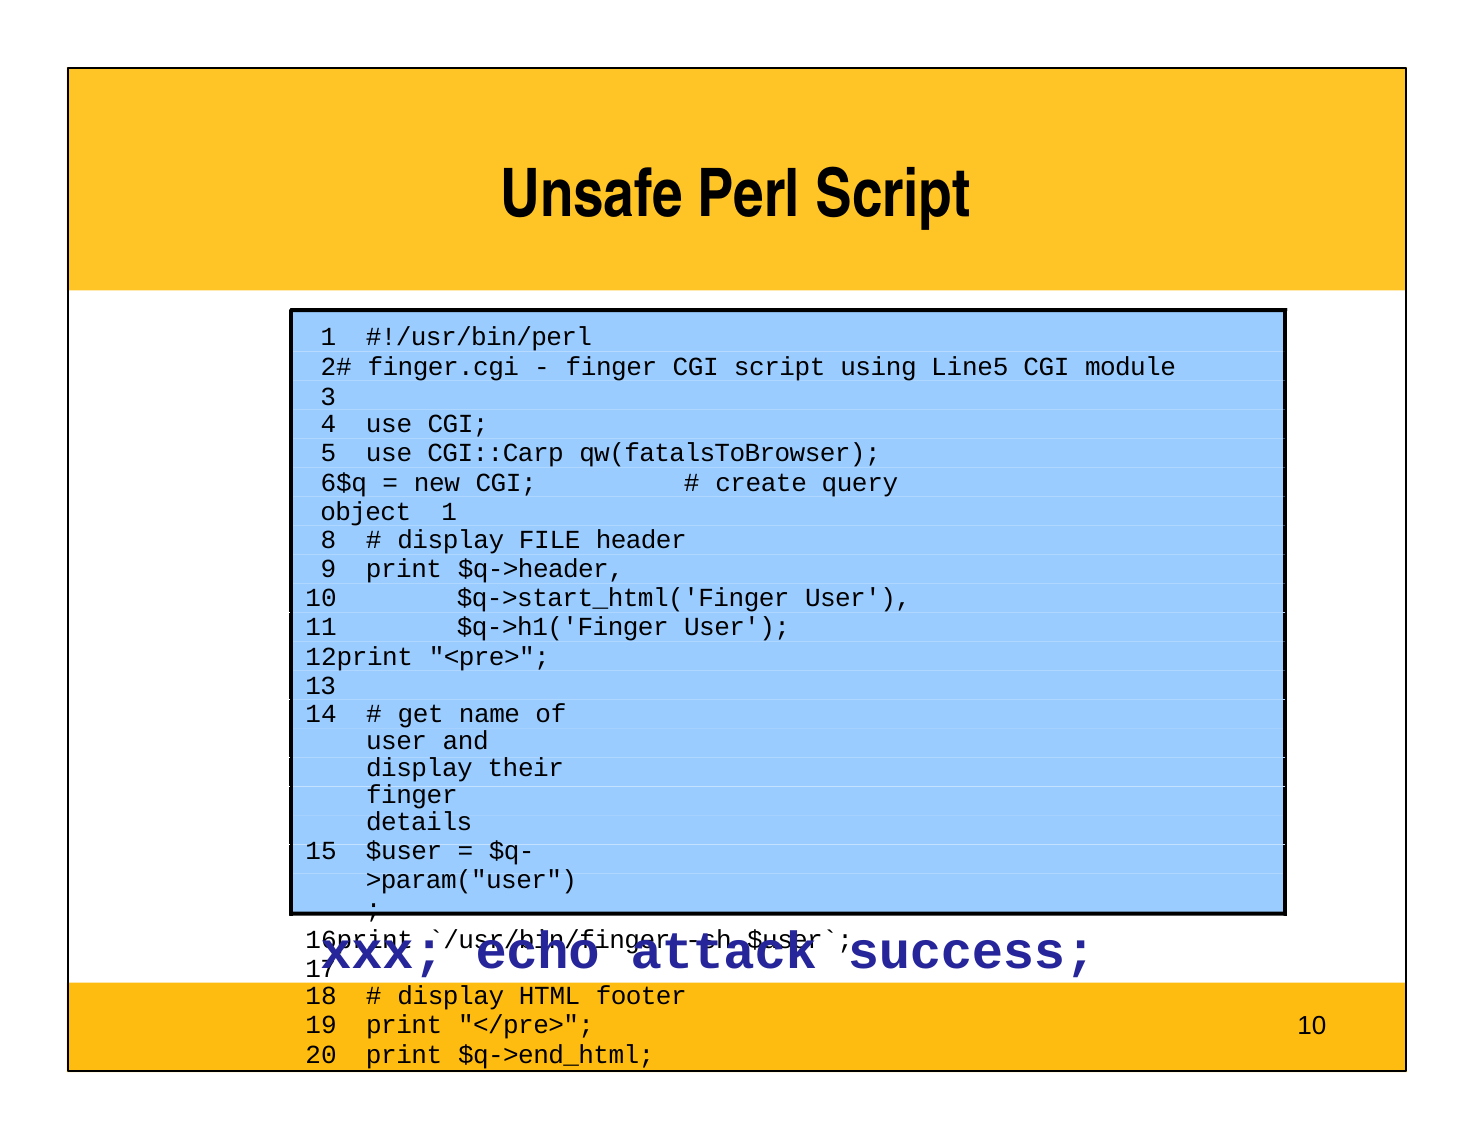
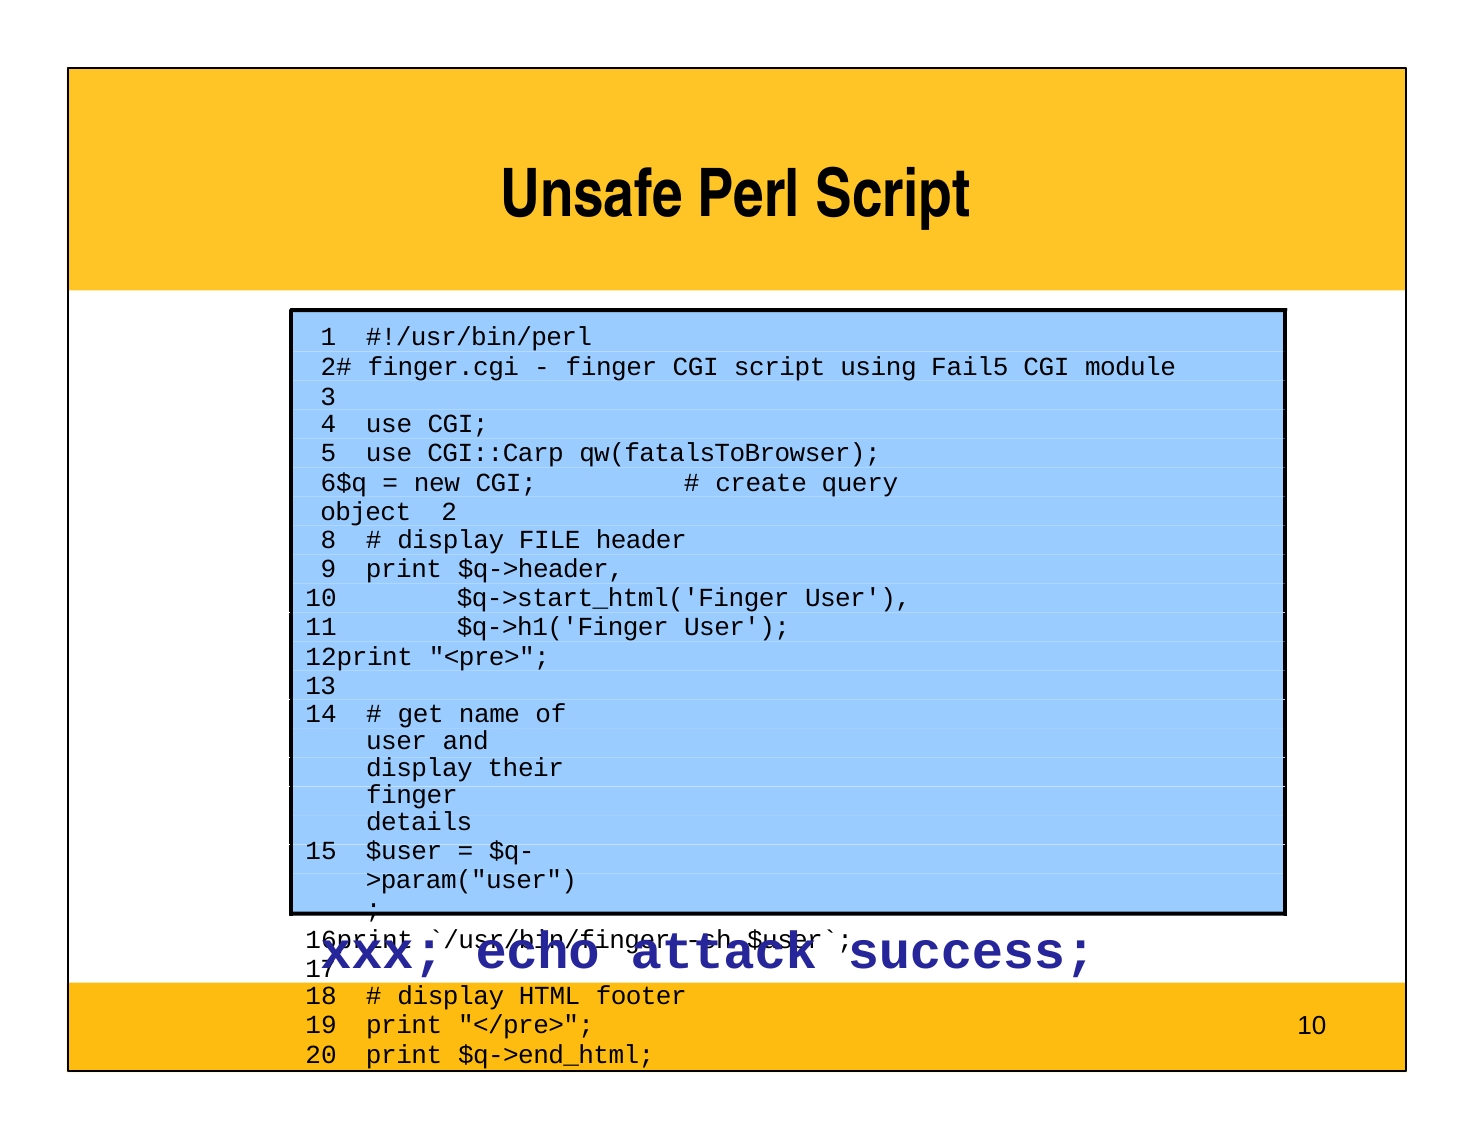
Line5: Line5 -> Fail5 (970, 367)
object 1: 1 -> 2 (449, 512)
